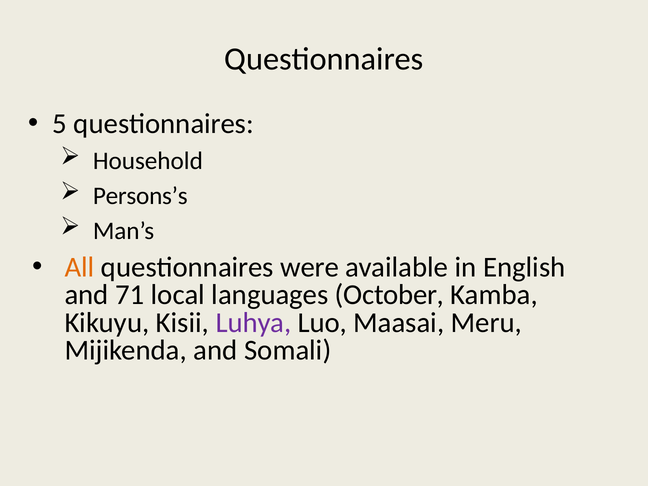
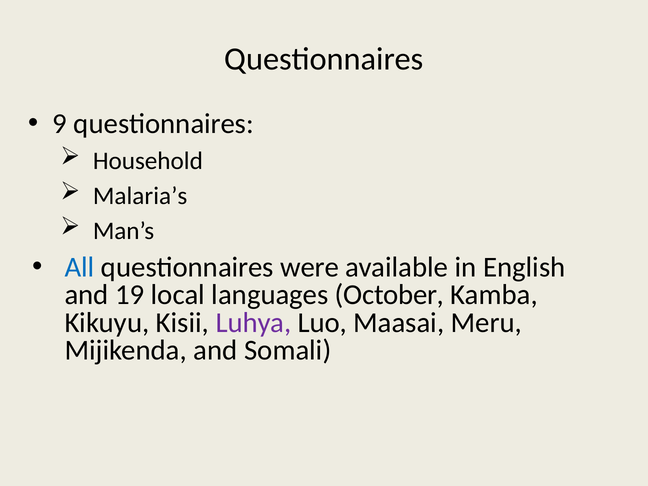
5: 5 -> 9 (60, 124)
Persons’s: Persons’s -> Malaria’s (140, 196)
All colour: orange -> blue (79, 267)
71: 71 -> 19 (130, 295)
